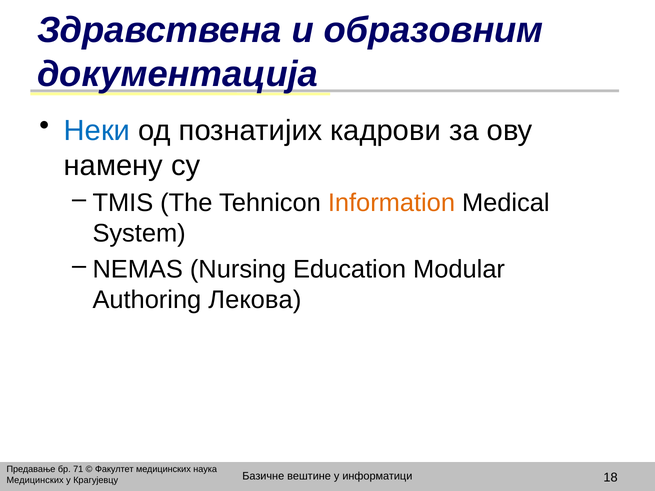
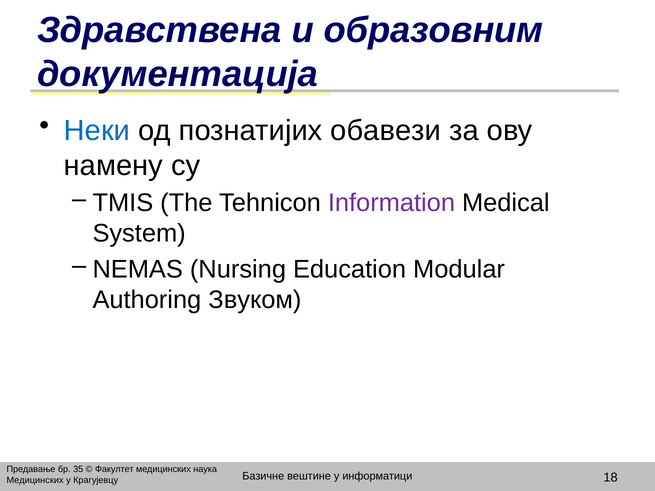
кадрови: кадрови -> обавези (386, 131)
Information colour: orange -> purple (391, 203)
Лекова: Лекова -> Звуком (255, 300)
71: 71 -> 35 (78, 470)
